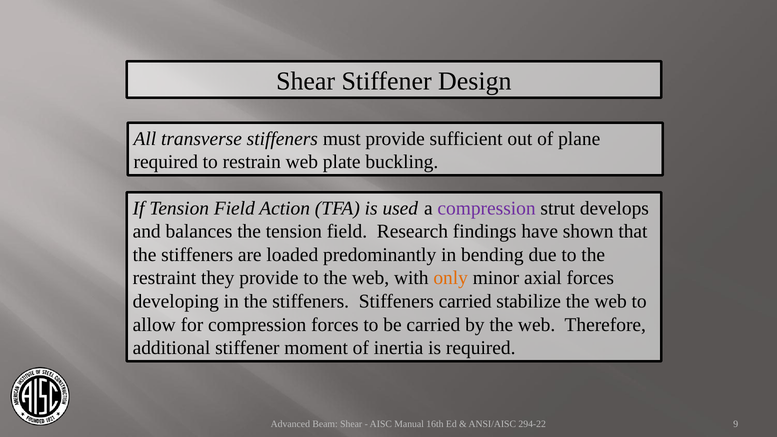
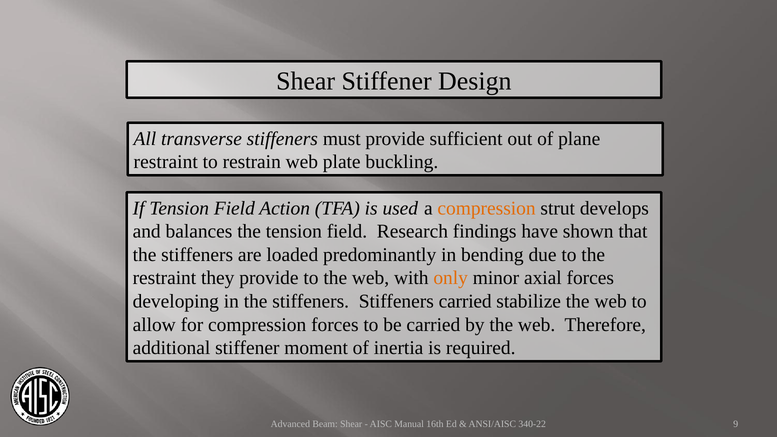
required: required -> restraint (166, 162)
compression colour: purple -> orange (487, 208)
294-22: 294-22 -> 340-22 (532, 424)
